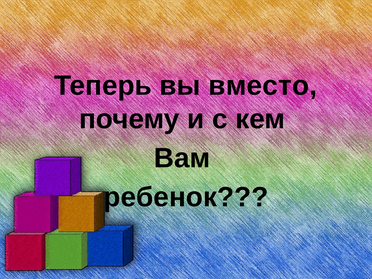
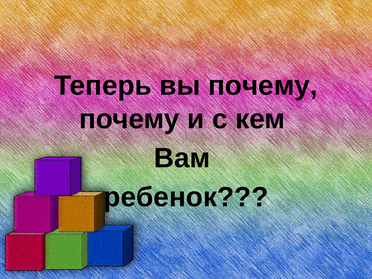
вы вместо: вместо -> почему (263, 86)
